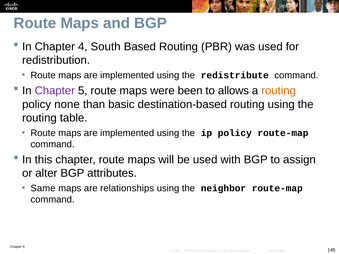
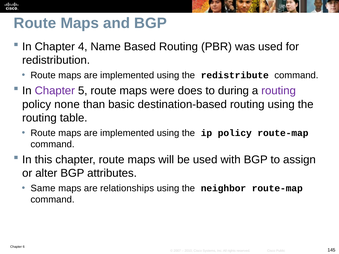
South: South -> Name (106, 47)
been: been -> does (190, 91)
allows: allows -> during (233, 91)
routing colour: orange -> purple (279, 91)
